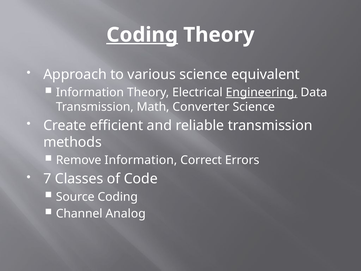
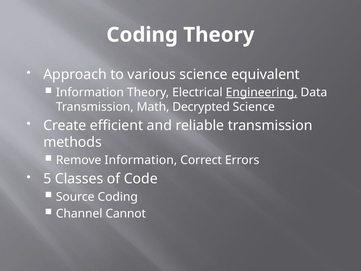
Coding underline: present -> none (142, 35)
Converter: Converter -> Decrypted (201, 107)
7: 7 -> 5 (47, 179)
Analog: Analog -> Cannot (126, 213)
